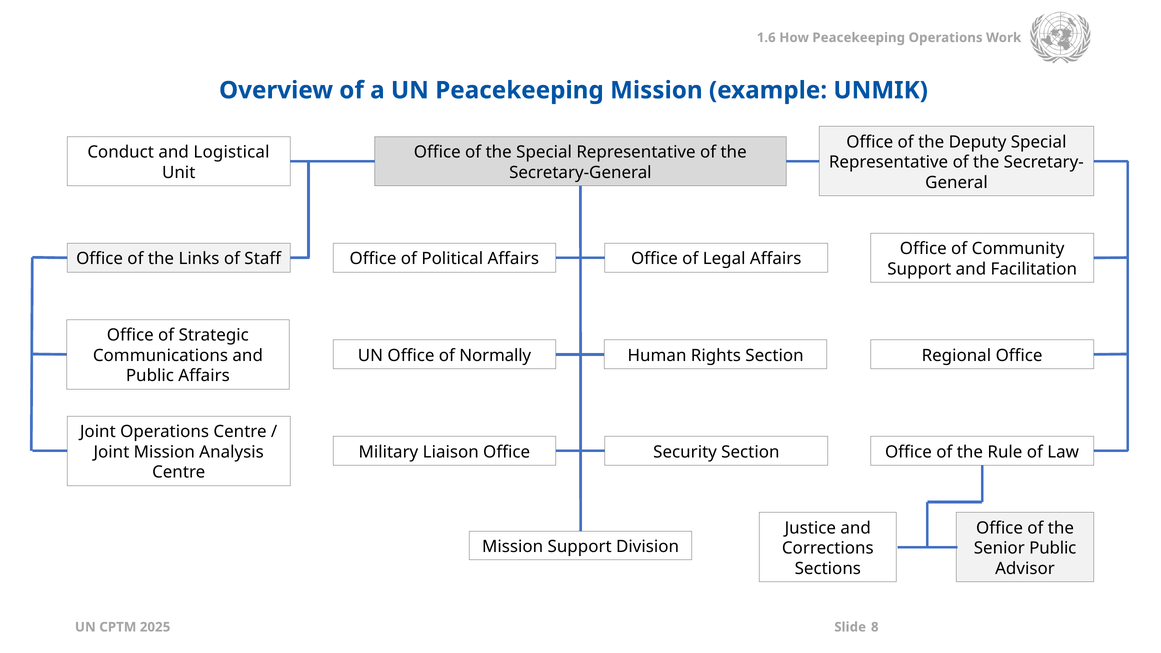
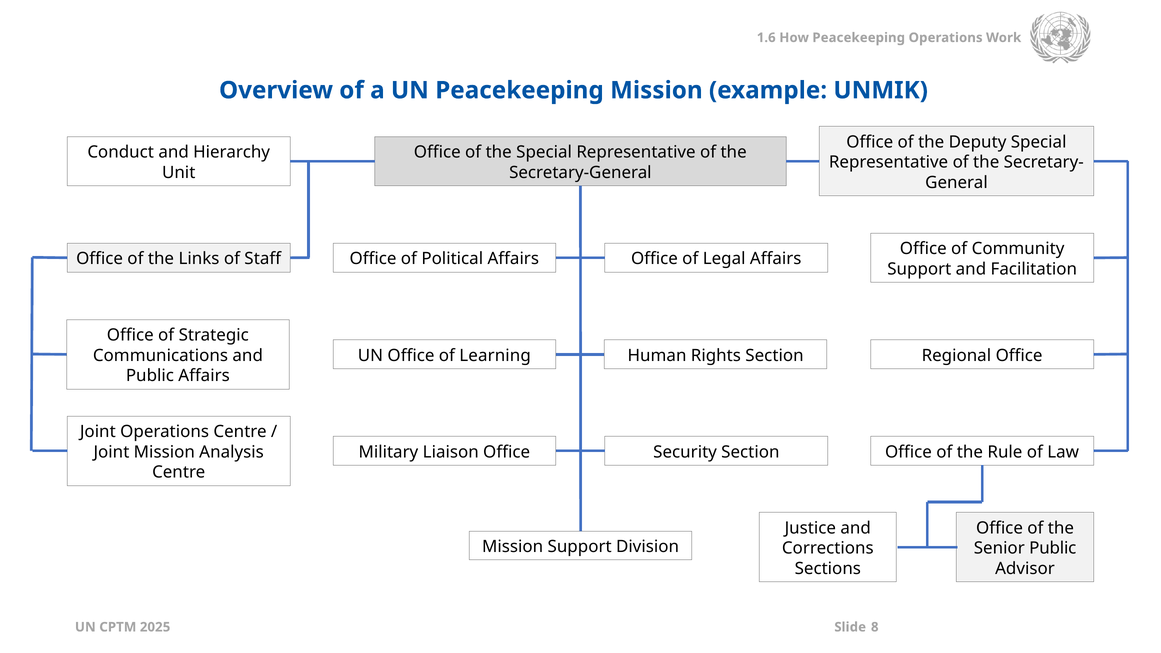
Logistical: Logistical -> Hierarchy (232, 152)
Normally: Normally -> Learning (495, 356)
